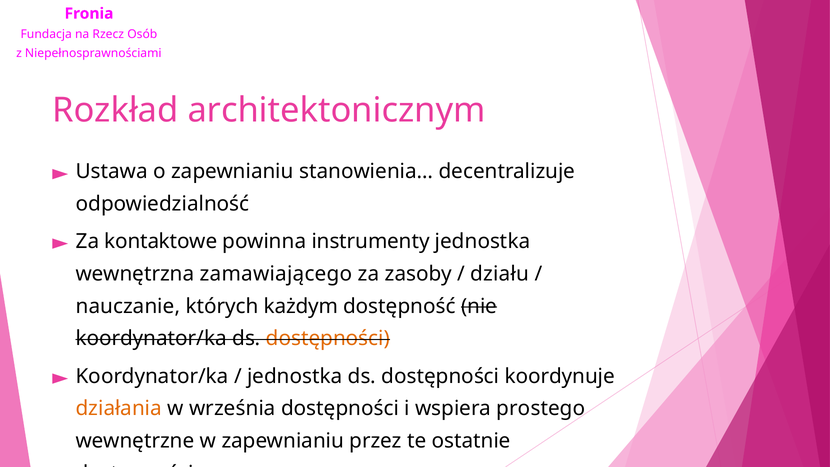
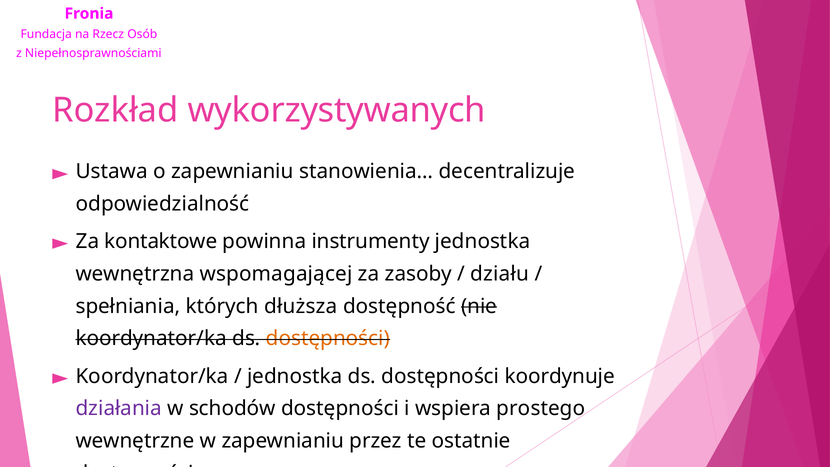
architektonicznym: architektonicznym -> wykorzystywanych (337, 110)
zamawiającego: zamawiającego -> wspomagającej (276, 274)
nauczanie: nauczanie -> spełniania (128, 306)
każdym: każdym -> dłuższa (301, 306)
działania colour: orange -> purple (119, 408)
września: września -> schodów (232, 408)
